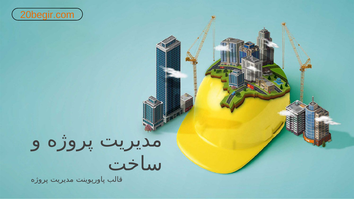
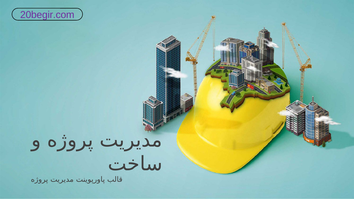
20begir.com colour: orange -> purple (47, 15)
